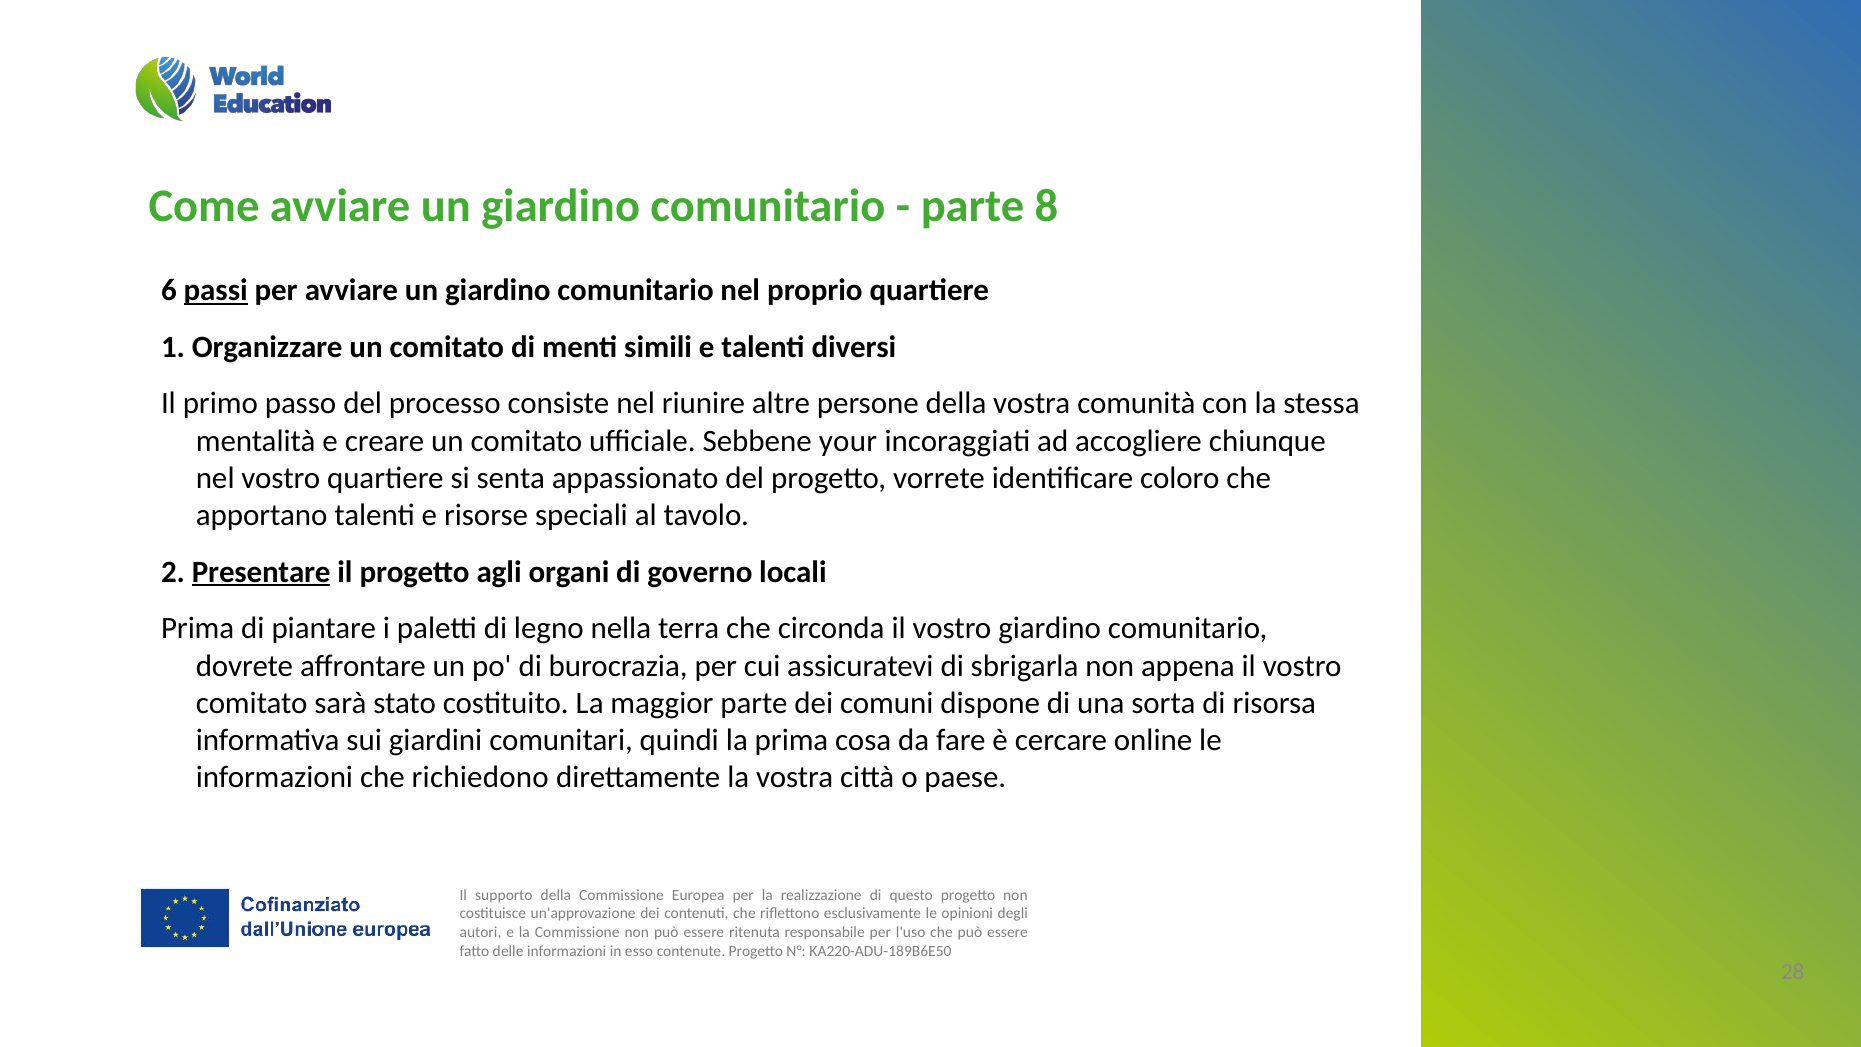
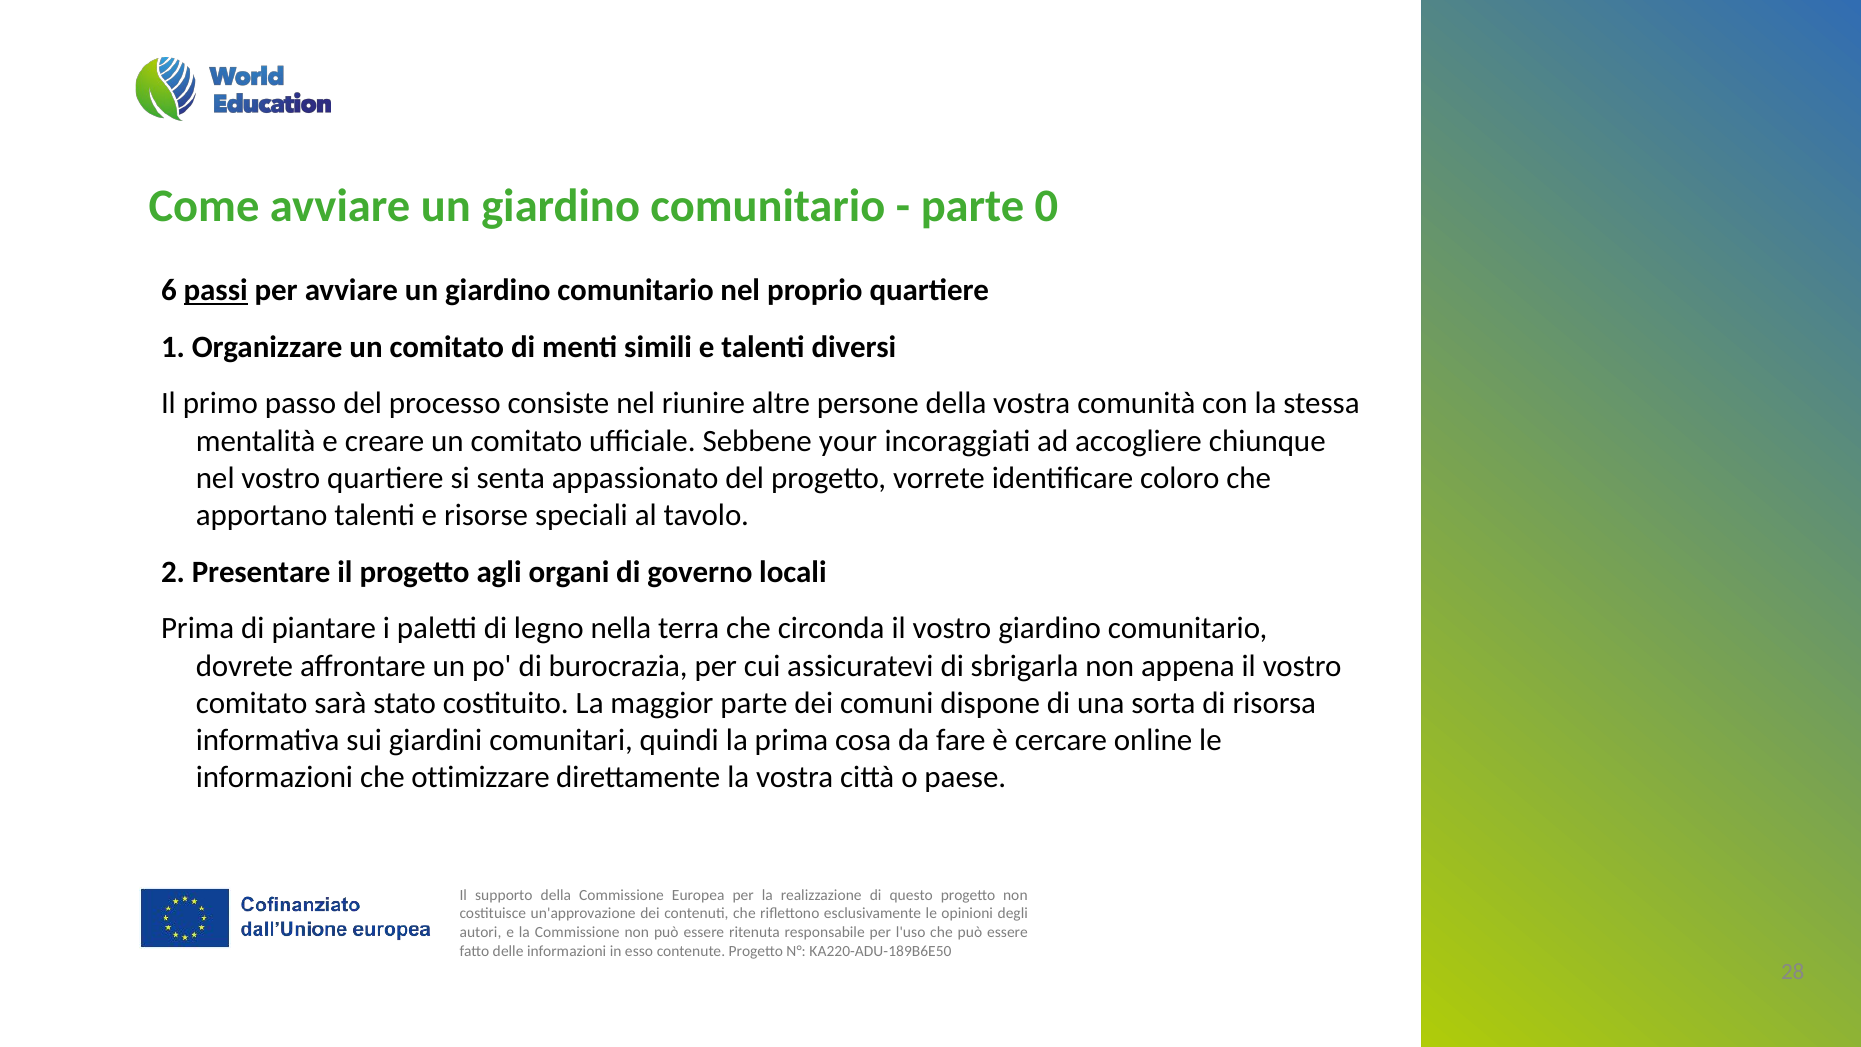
8: 8 -> 0 (1046, 206)
Presentare underline: present -> none (261, 572)
richiedono: richiedono -> ottimizzare (480, 777)
